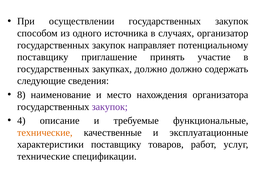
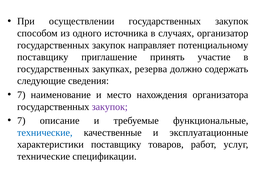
закупках должно: должно -> резерва (151, 69)
8: 8 -> 7 (21, 95)
4: 4 -> 7 (21, 121)
технические colour: orange -> blue (45, 133)
